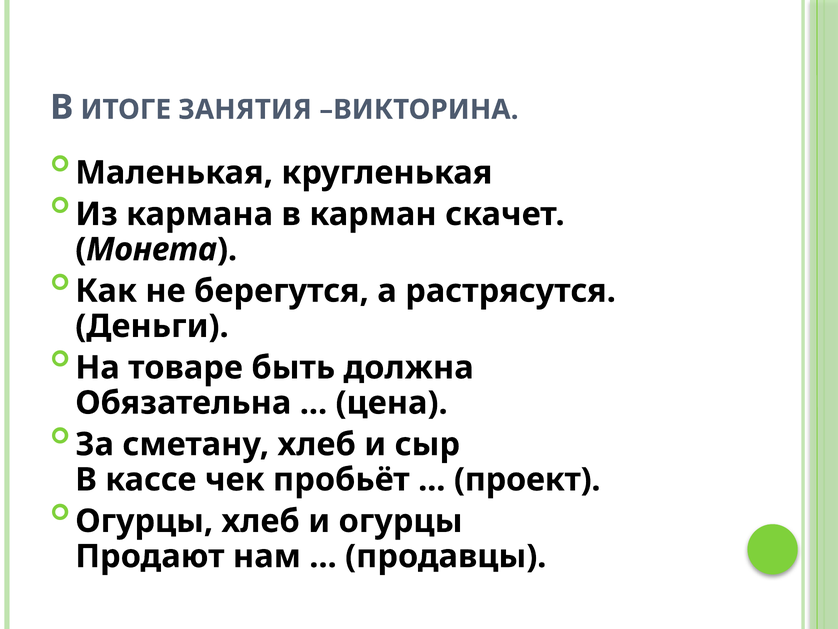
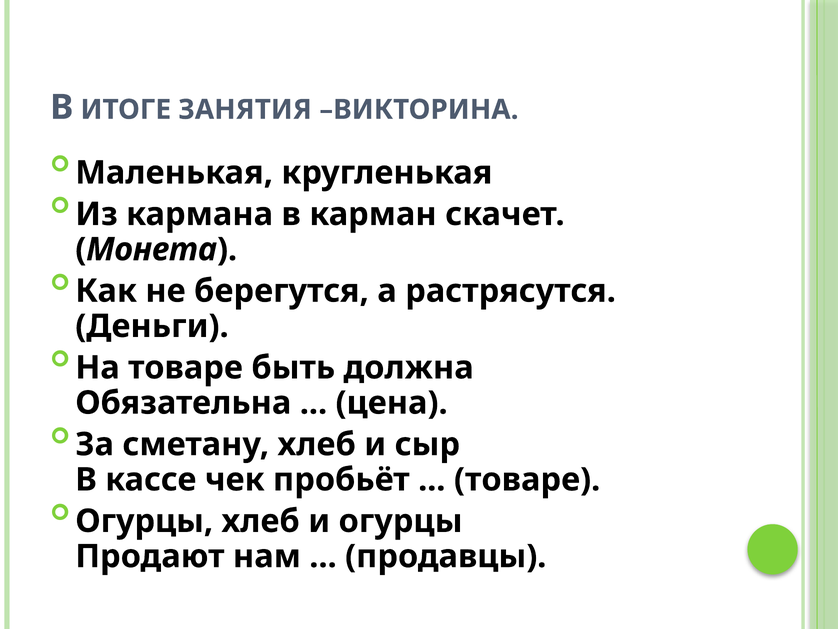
проект: проект -> товаре (527, 479)
